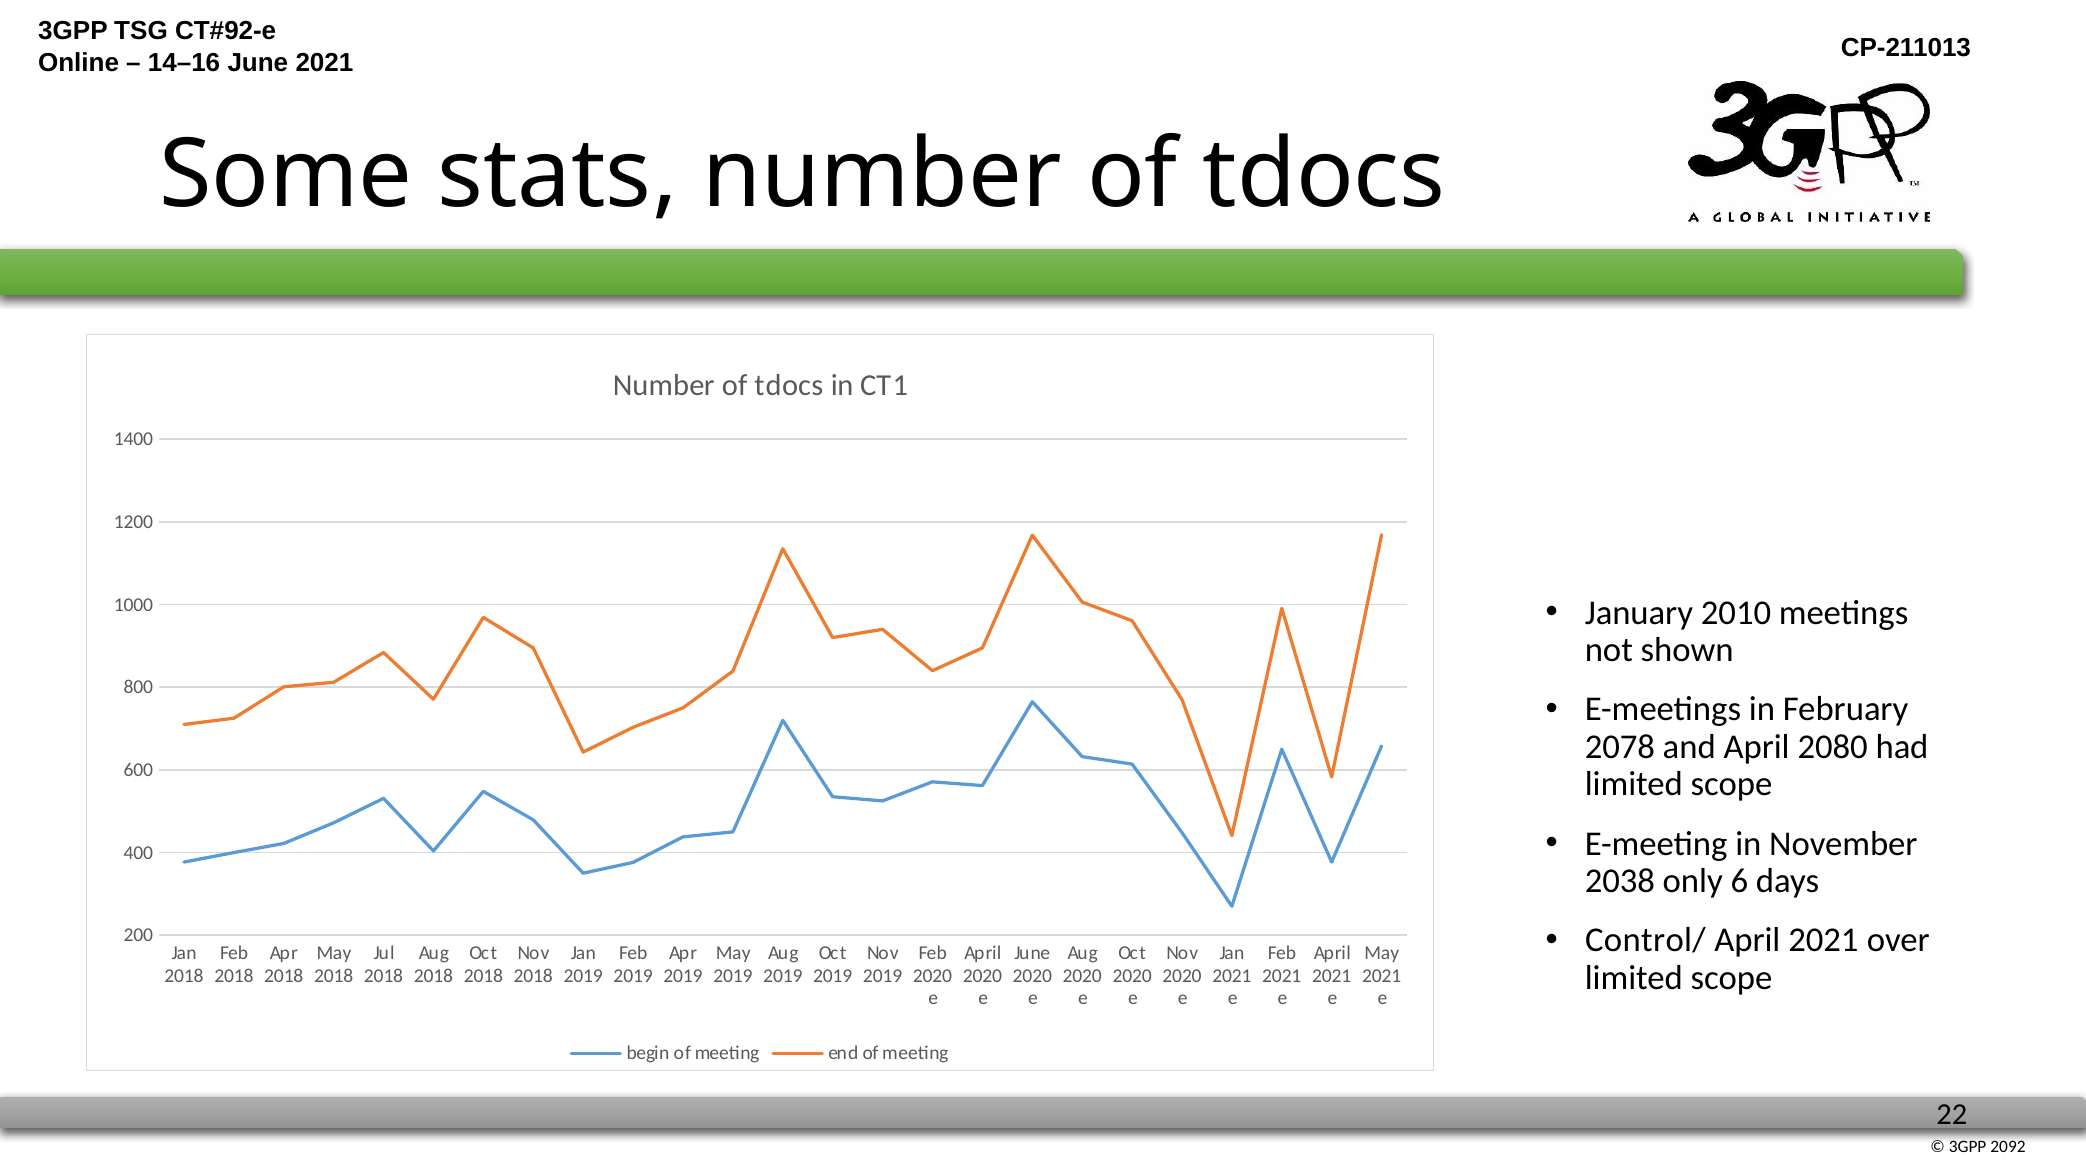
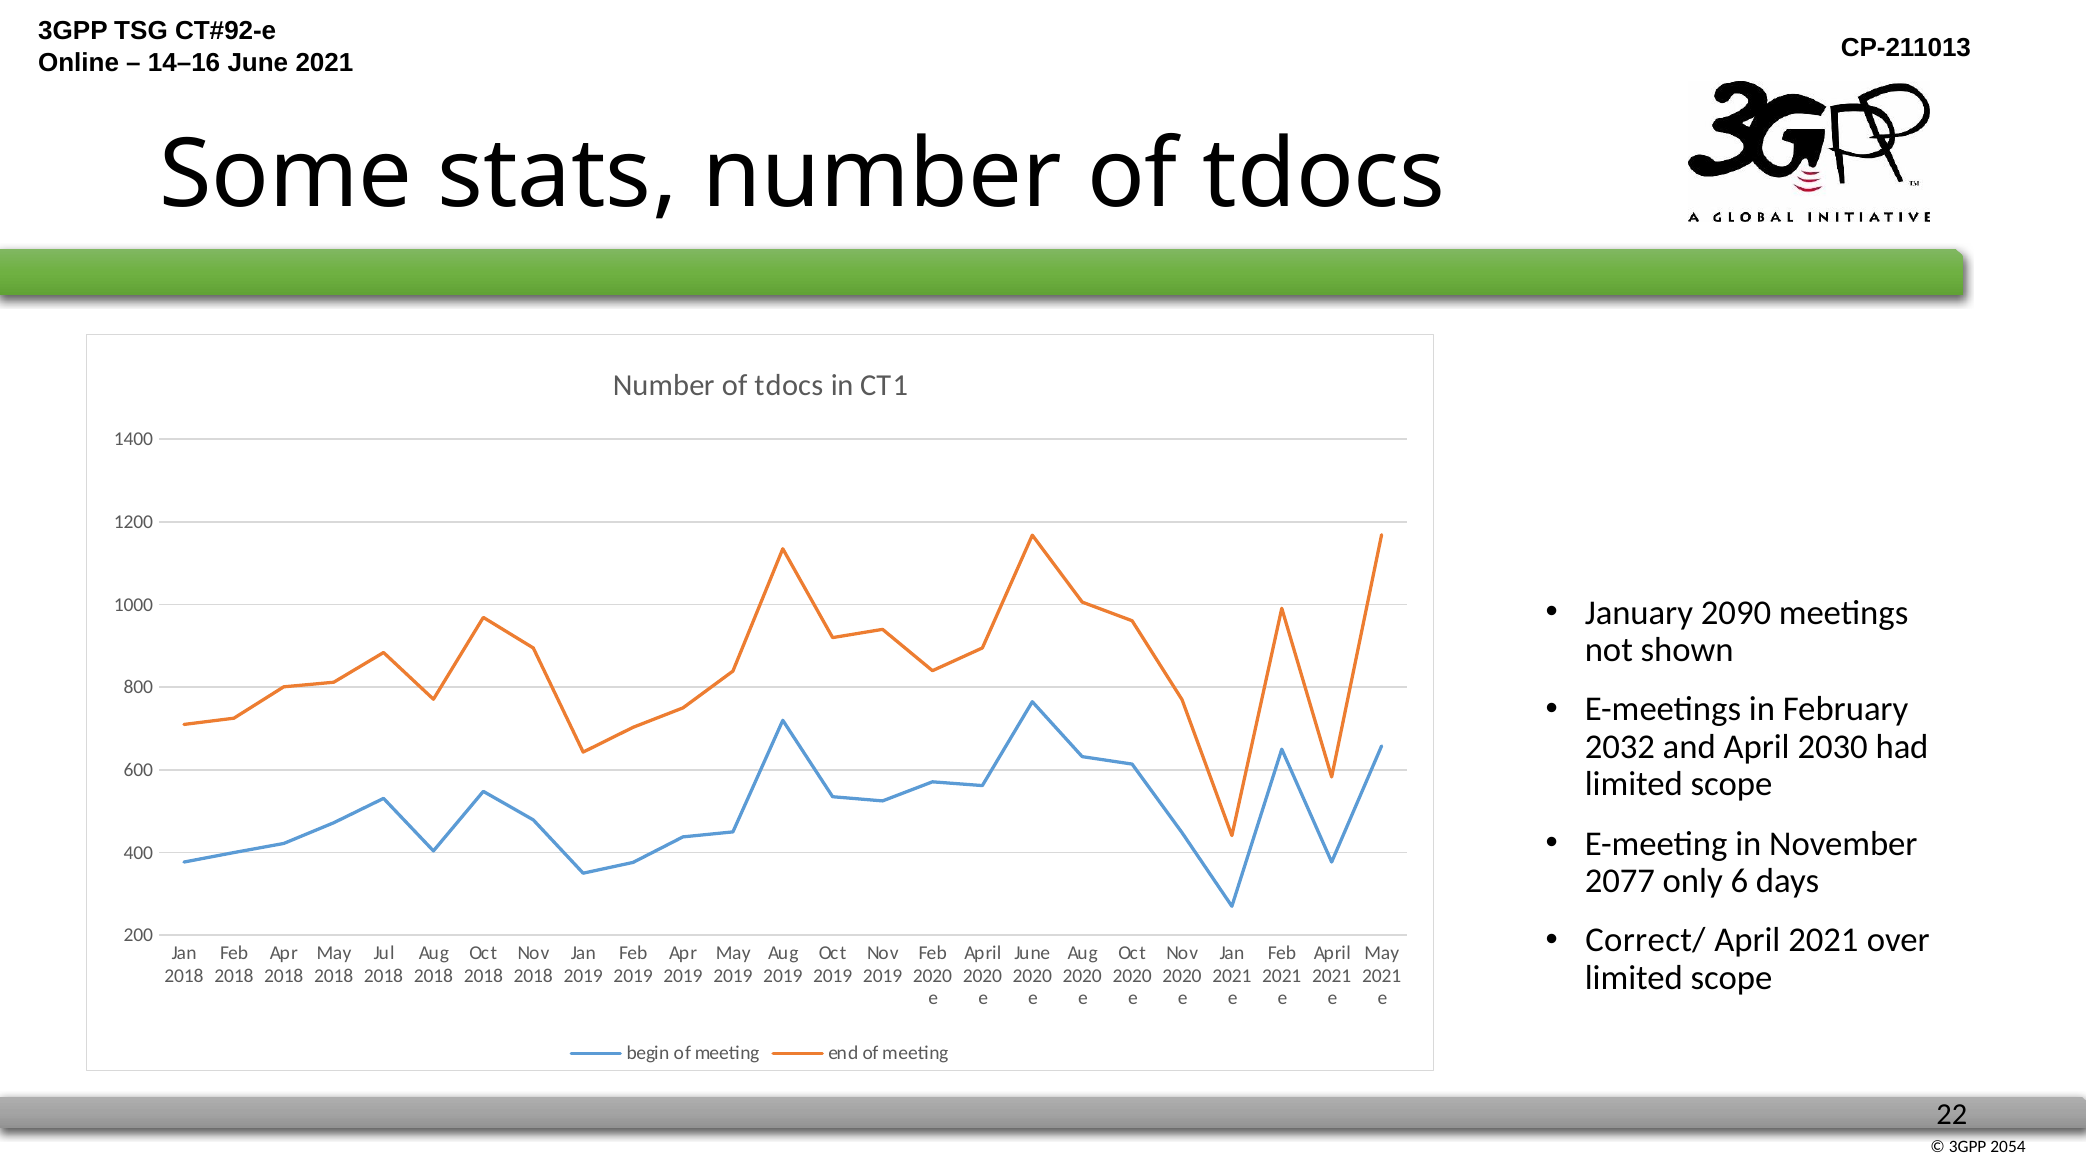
2010: 2010 -> 2090 (1736, 613)
2078: 2078 -> 2032 (1620, 747)
2080: 2080 -> 2030 (1833, 747)
2038: 2038 -> 2077 (1620, 882)
Control/: Control/ -> Correct/ (1645, 941)
2092: 2092 -> 2054 (2008, 1147)
